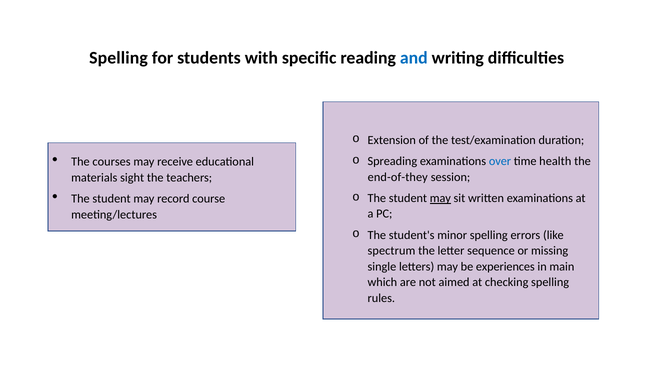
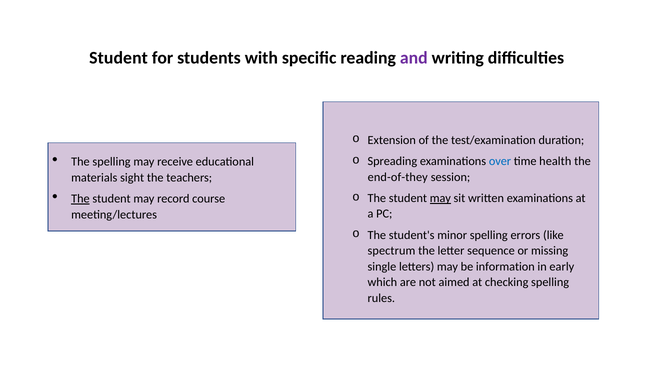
Spelling: Spelling -> Student (119, 58)
and colour: blue -> purple (414, 58)
The courses: courses -> spelling (112, 162)
The underline: none -> present (80, 199)
experiences: experiences -> information (505, 266)
main: main -> early (562, 266)
